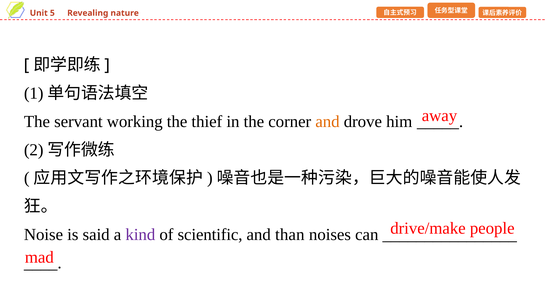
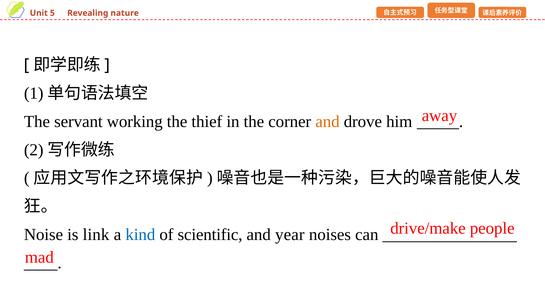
said: said -> link (96, 234)
kind colour: purple -> blue (140, 234)
than: than -> year (290, 234)
